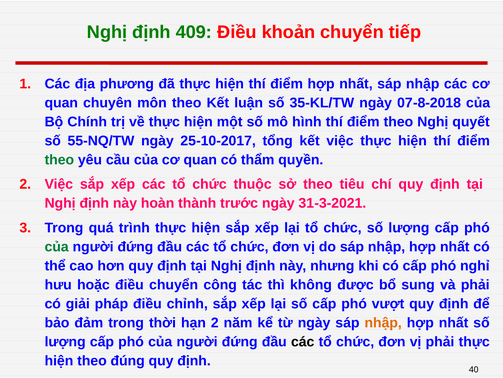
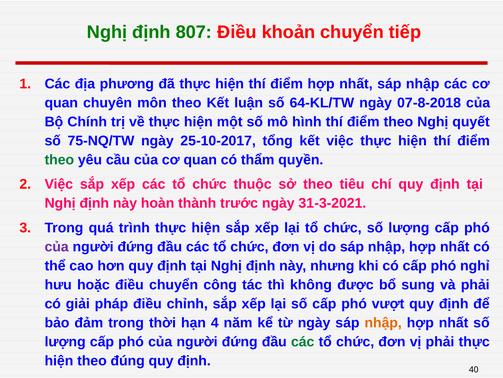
409: 409 -> 807 (194, 32)
35-KL/TW: 35-KL/TW -> 64-KL/TW (322, 103)
55-NQ/TW: 55-NQ/TW -> 75-NQ/TW (101, 140)
của colour: green -> purple (57, 246)
hạn 2: 2 -> 4 (215, 322)
các colour: black -> green (303, 341)
